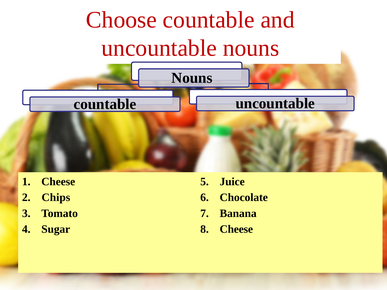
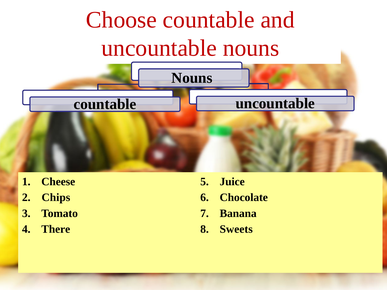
Sugar: Sugar -> There (56, 229)
Cheese: Cheese -> Sweets (236, 229)
